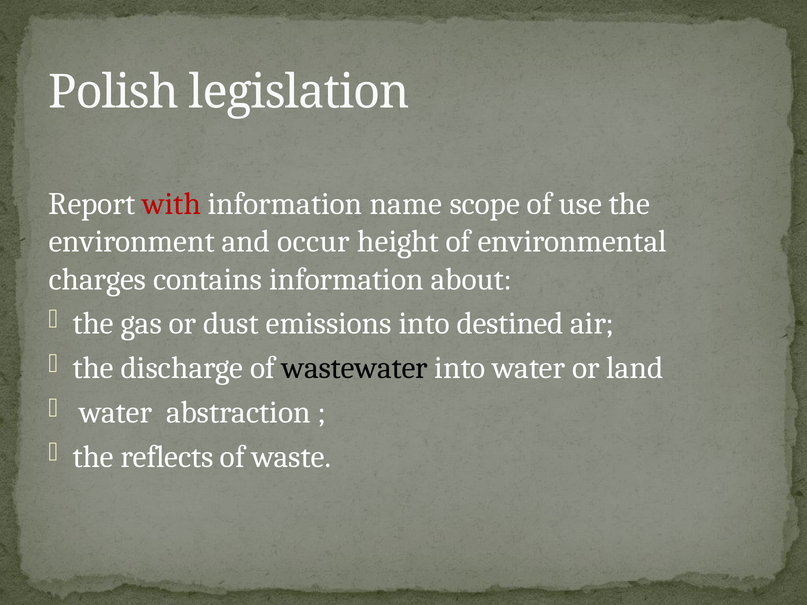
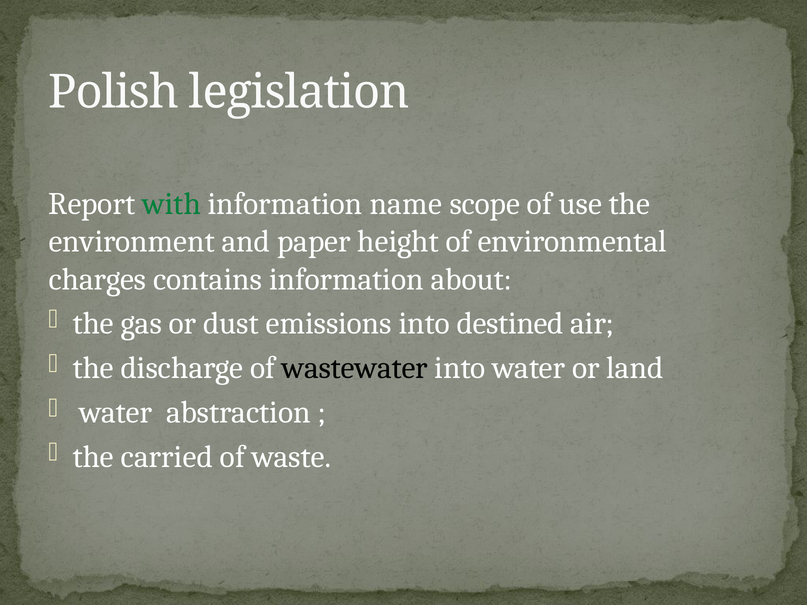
with colour: red -> green (172, 204)
occur: occur -> paper (314, 242)
reflects: reflects -> carried (167, 457)
